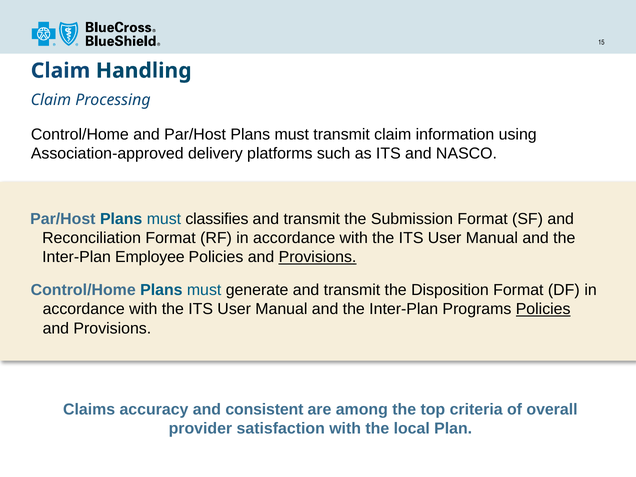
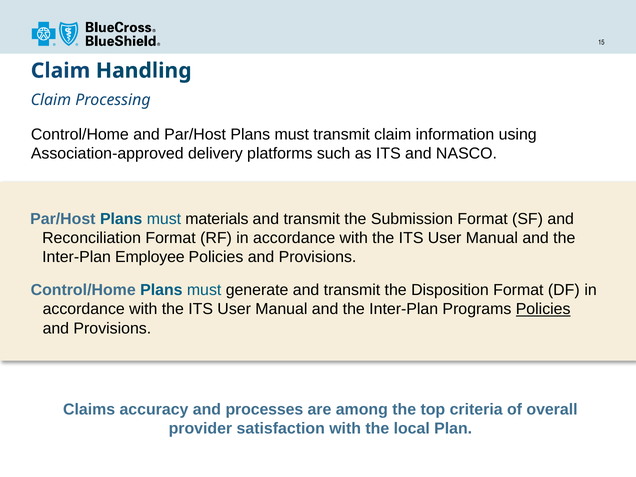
classifies: classifies -> materials (217, 219)
Provisions underline: present -> none (318, 257)
consistent: consistent -> processes (264, 409)
